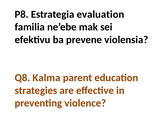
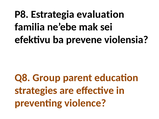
Kalma: Kalma -> Group (47, 78)
